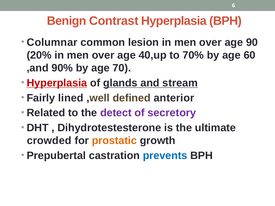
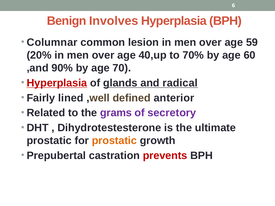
Contrast: Contrast -> Involves (114, 21)
90: 90 -> 59 (252, 42)
stream: stream -> radical (180, 83)
detect: detect -> grams (116, 113)
crowded: crowded -> prostatic (49, 141)
prevents colour: blue -> red (165, 156)
